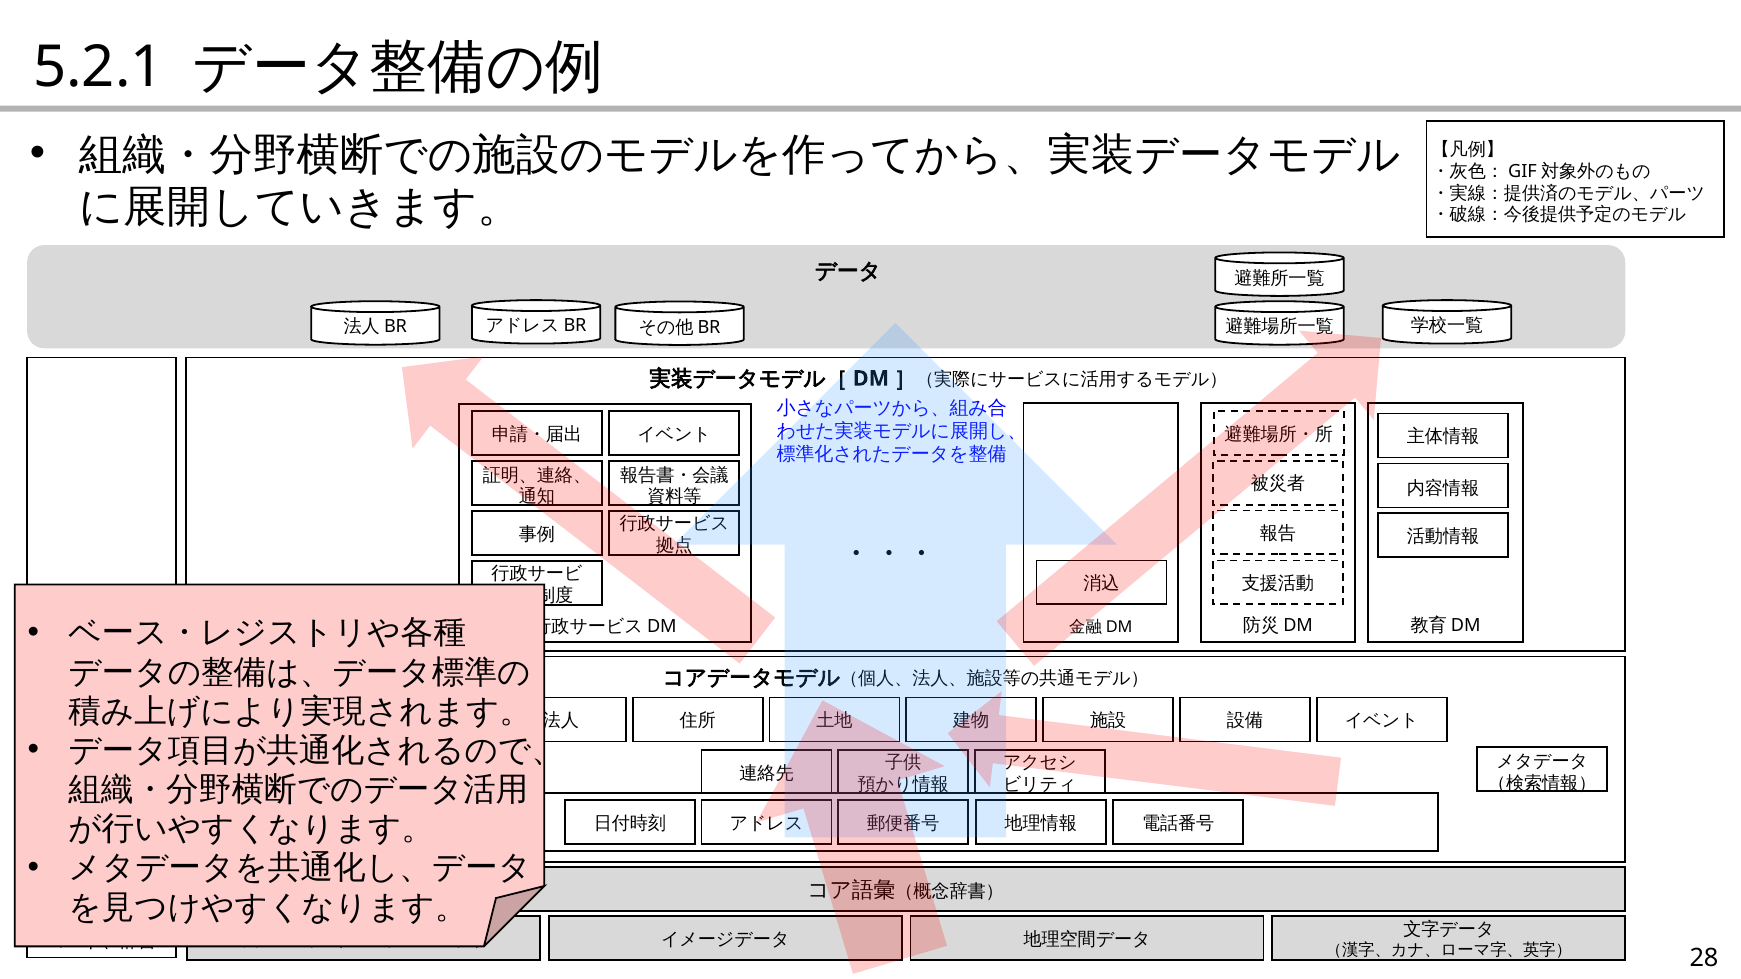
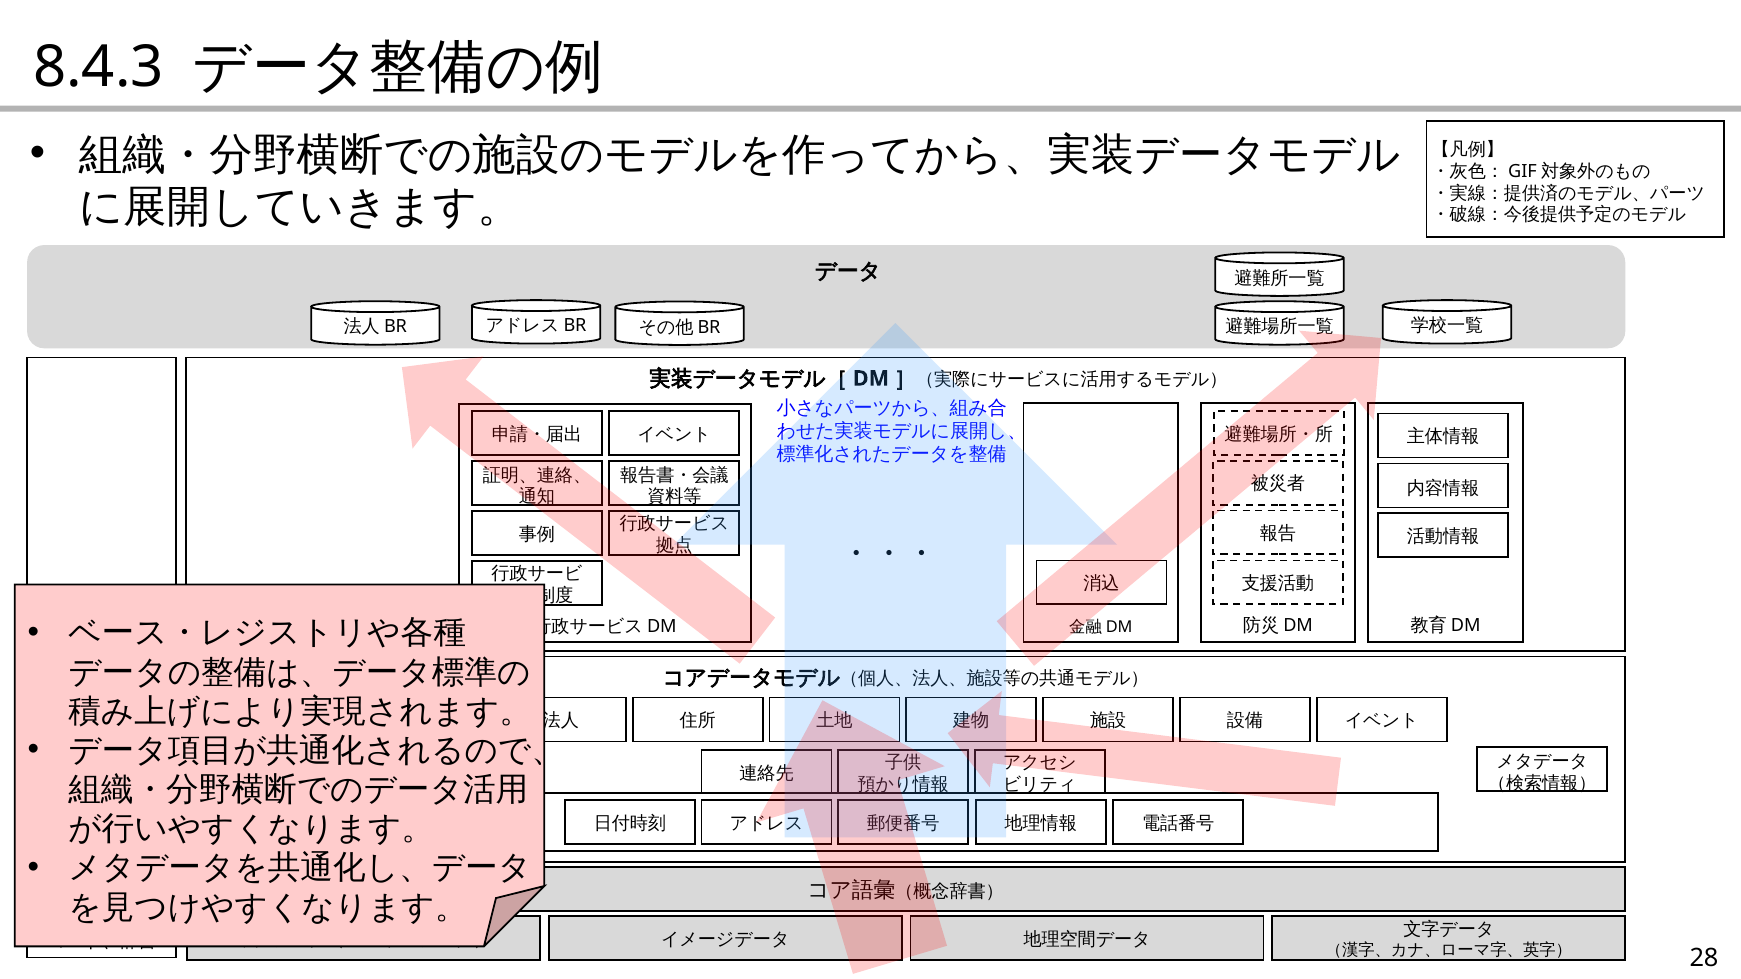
5.2.1: 5.2.1 -> 8.4.3 (99, 67)
